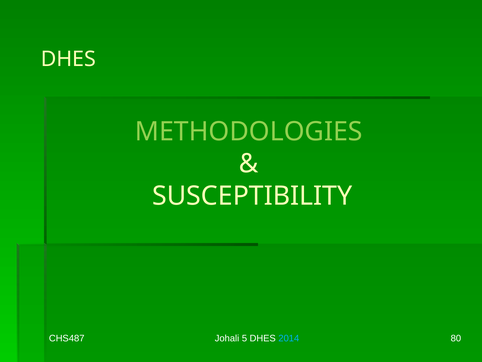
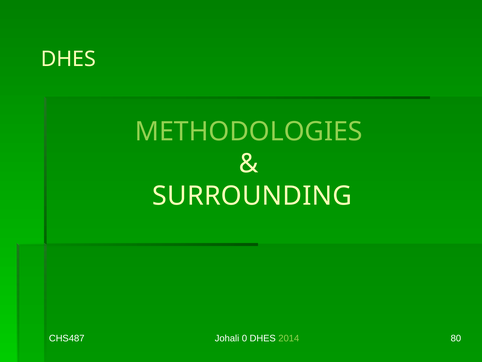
SUSCEPTIBILITY: SUSCEPTIBILITY -> SURROUNDING (252, 196)
5: 5 -> 0 (244, 338)
2014 colour: light blue -> light green (289, 338)
